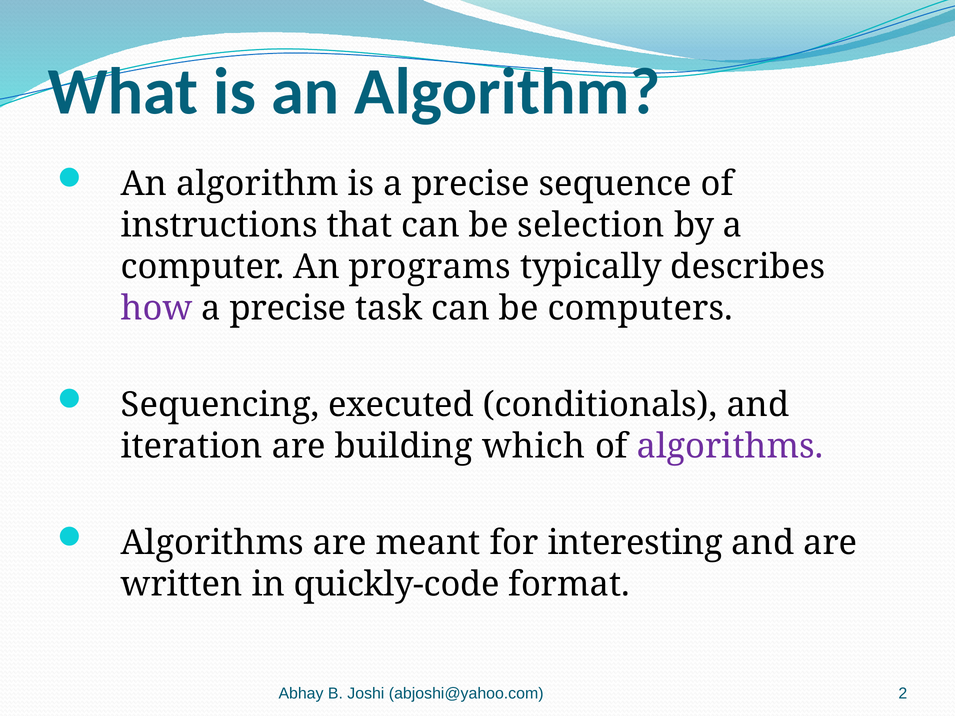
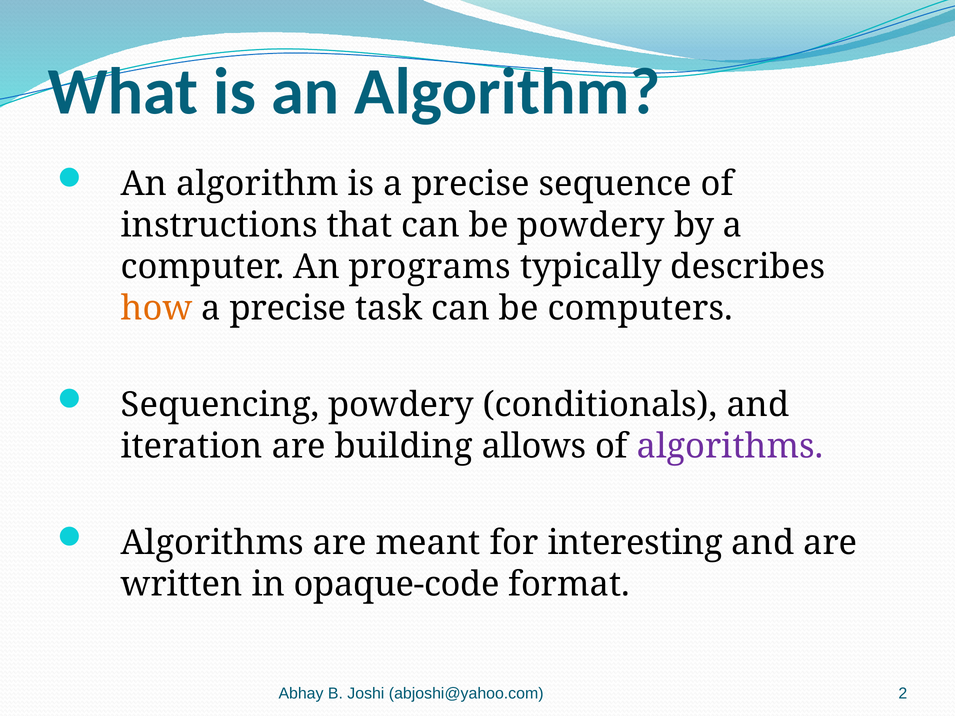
be selection: selection -> powdery (591, 225)
how colour: purple -> orange (157, 308)
Sequencing executed: executed -> powdery (401, 405)
which: which -> allows (534, 446)
quickly-code: quickly-code -> opaque-code (397, 585)
